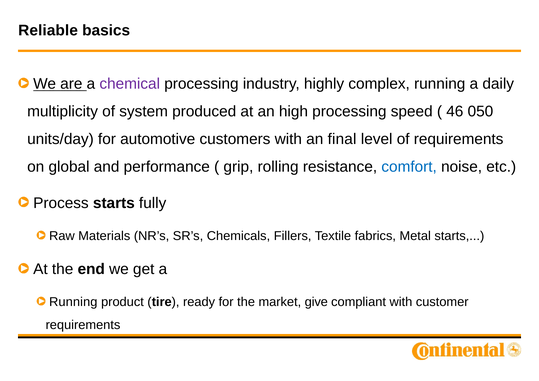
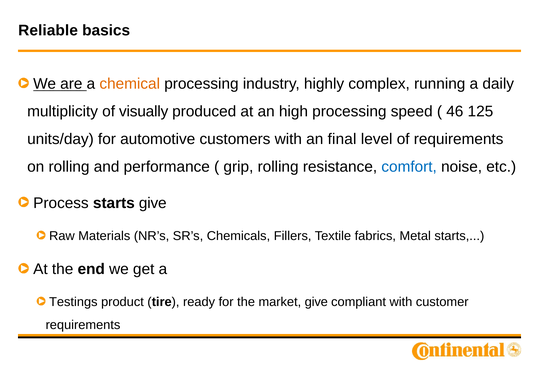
chemical colour: purple -> orange (130, 84)
system: system -> visually (144, 112)
050: 050 -> 125 (480, 112)
on global: global -> rolling (69, 167)
starts fully: fully -> give (153, 203)
Running: Running -> Testings (73, 302)
